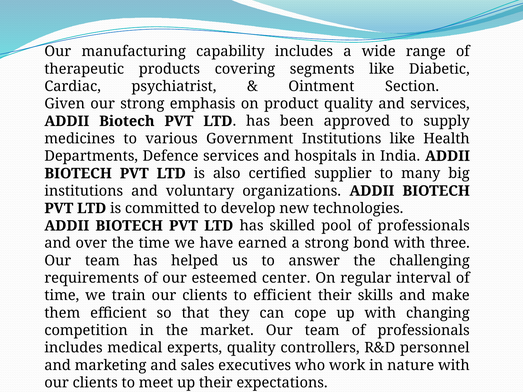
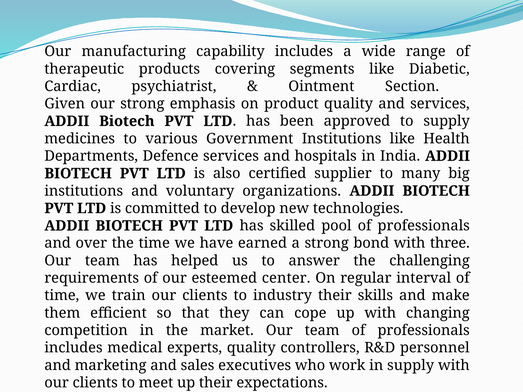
to efficient: efficient -> industry (282, 296)
in nature: nature -> supply (411, 365)
